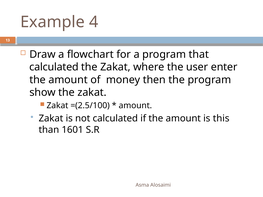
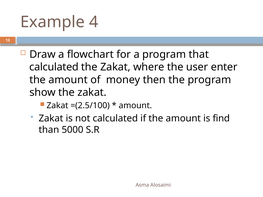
this: this -> find (221, 118)
1601: 1601 -> 5000 (72, 130)
